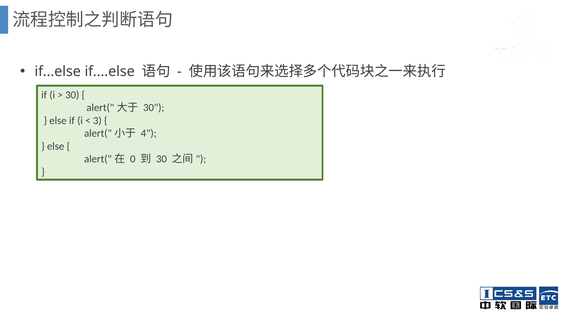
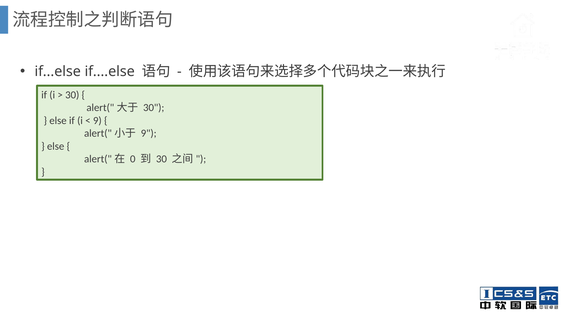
3: 3 -> 9 (97, 121)
4: 4 -> 9 (149, 133)
